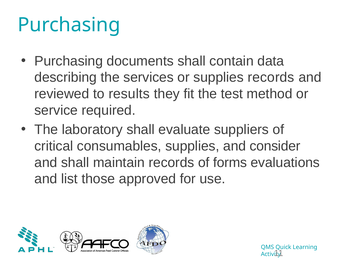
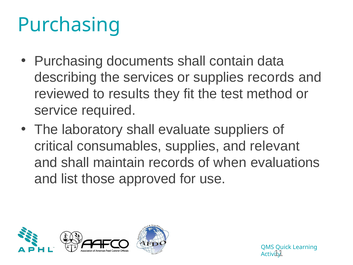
consider: consider -> relevant (275, 146)
forms: forms -> when (230, 162)
